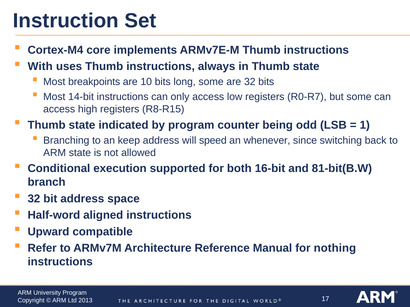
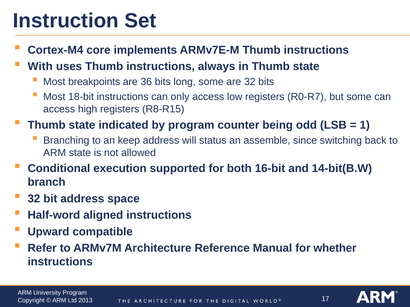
10: 10 -> 36 (146, 82)
14-bit: 14-bit -> 18-bit (81, 97)
speed: speed -> status (213, 141)
whenever: whenever -> assemble (267, 141)
81-bit(B.W: 81-bit(B.W -> 14-bit(B.W (342, 169)
nothing: nothing -> whether (335, 249)
